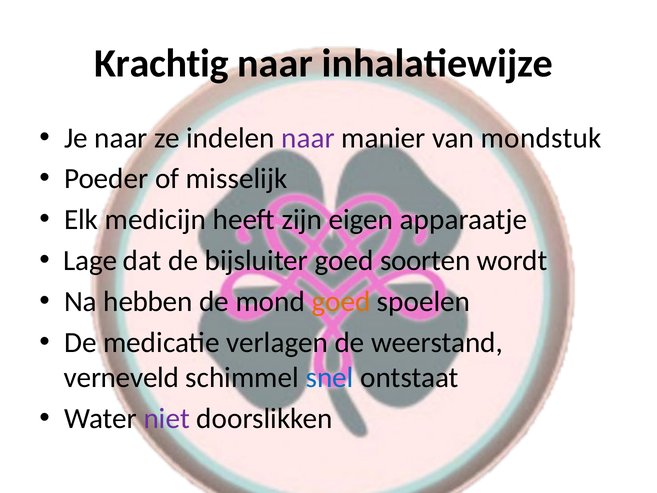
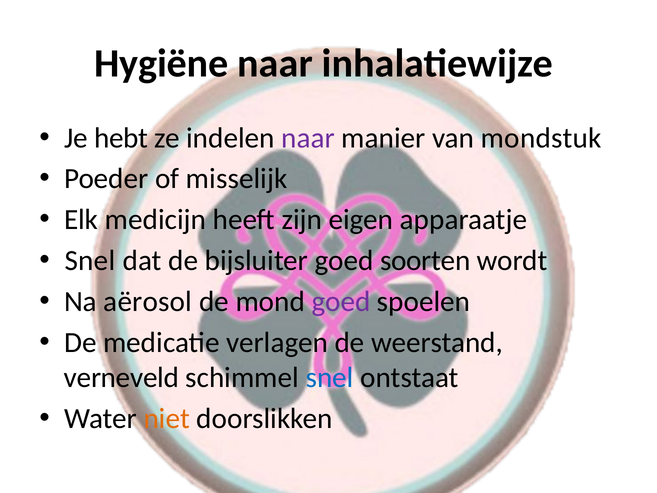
Krachtig: Krachtig -> Hygiëne (161, 64)
Je naar: naar -> hebt (121, 138)
Lage: Lage -> Snel (90, 261)
hebben: hebben -> aërosol (148, 301)
goed colour: orange -> purple (341, 301)
niet colour: purple -> orange (167, 418)
